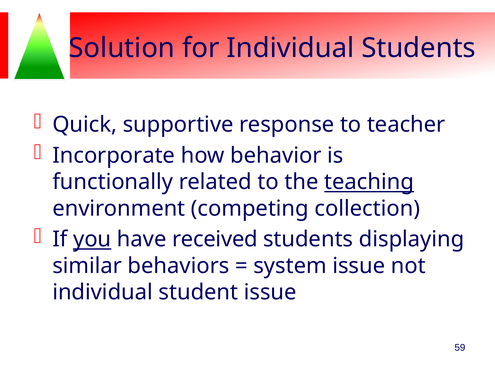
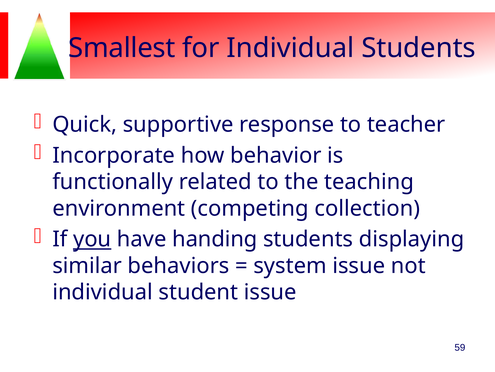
Solution: Solution -> Smallest (122, 48)
teaching underline: present -> none (369, 182)
received: received -> handing (215, 239)
